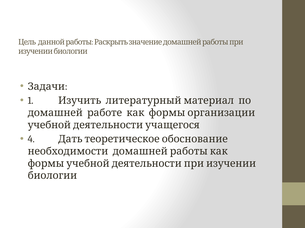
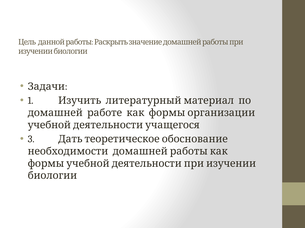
4: 4 -> 3 (31, 140)
